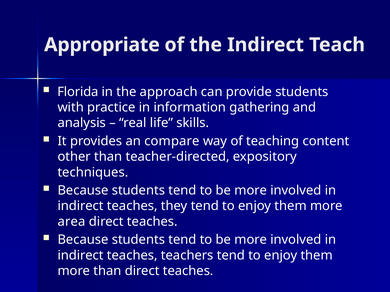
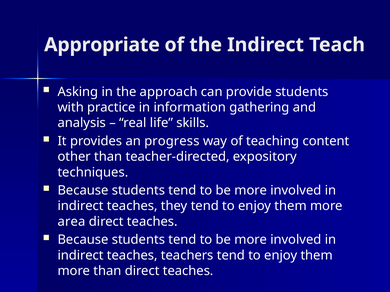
Florida: Florida -> Asking (78, 92)
compare: compare -> progress (172, 141)
